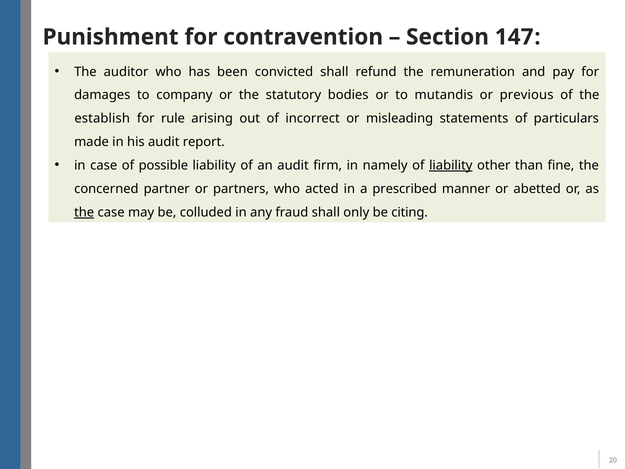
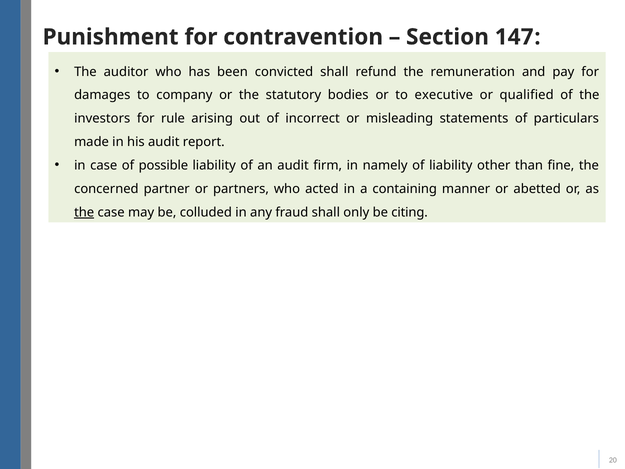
mutandis: mutandis -> executive (444, 95)
previous: previous -> qualified (527, 95)
establish: establish -> investors (102, 119)
liability underline: present -> none (451, 165)
prescribed: prescribed -> containing (405, 189)
